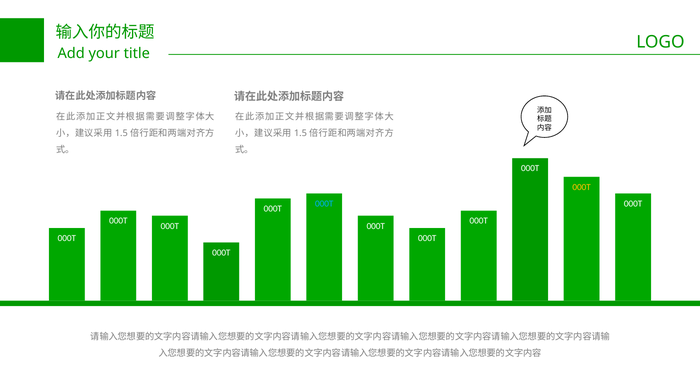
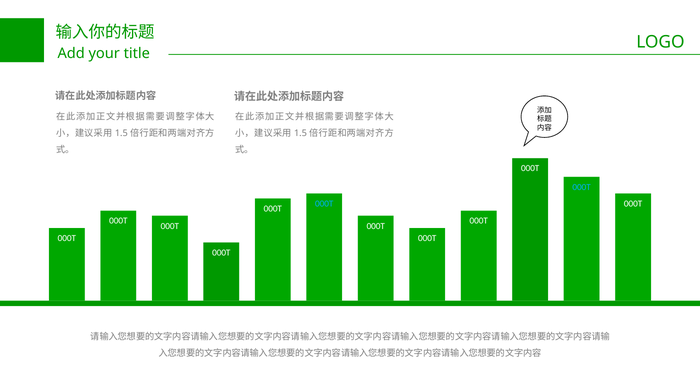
000T colour: yellow -> light blue (582, 187)
